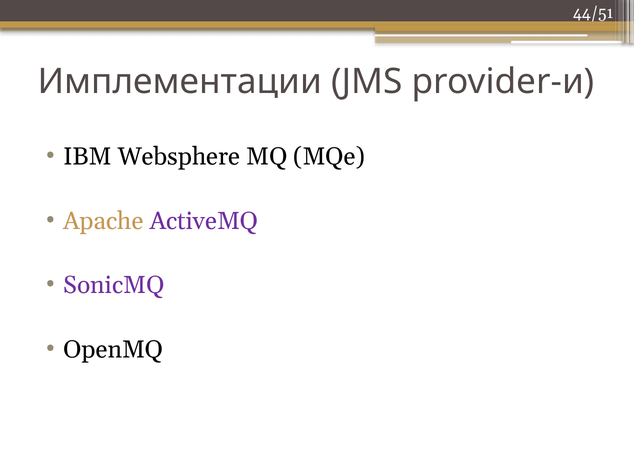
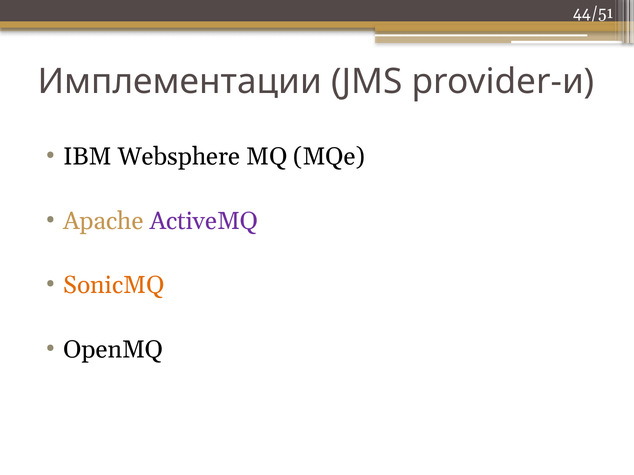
SonicMQ colour: purple -> orange (114, 286)
